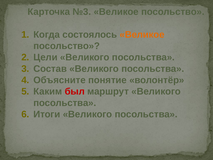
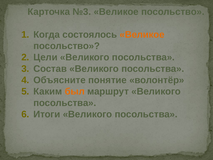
был colour: red -> orange (75, 91)
